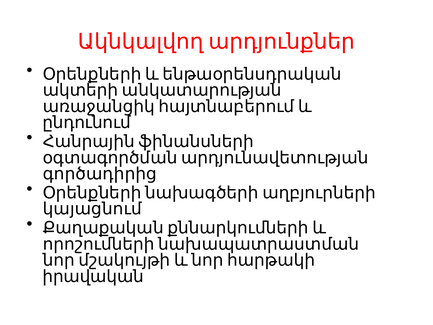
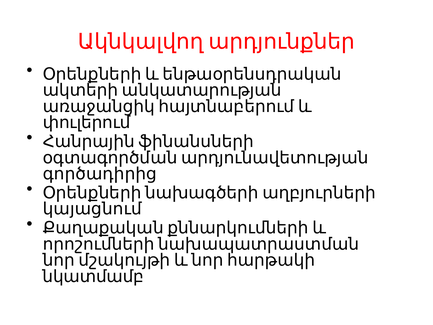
ընդունում: ընդունում -> փուլերում (87, 123)
իրավական: իրավական -> նկատմամբ (93, 276)
